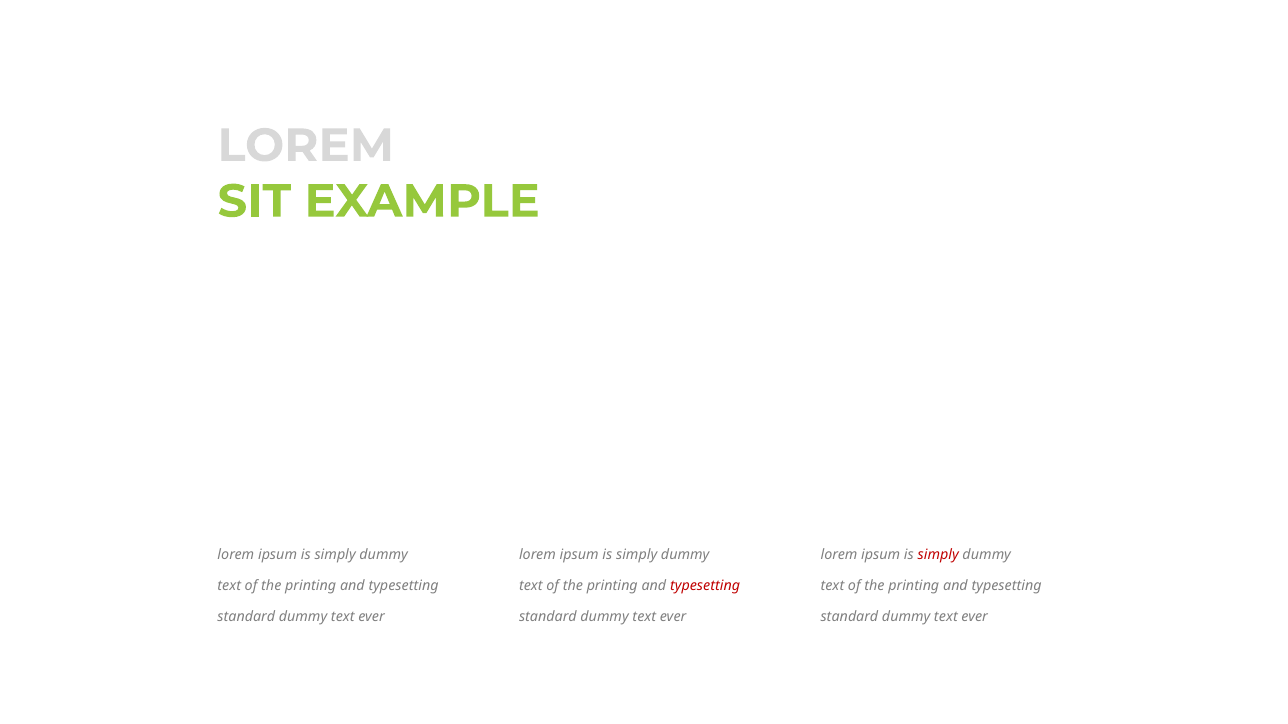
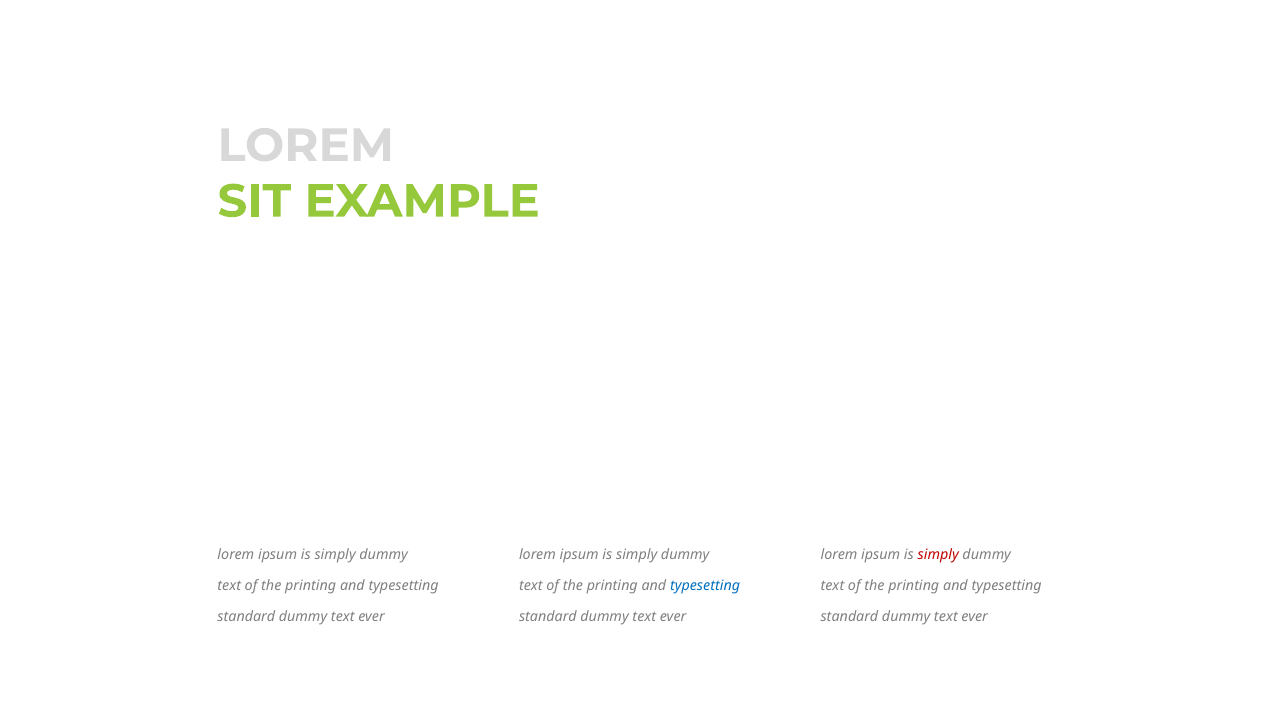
typesetting colour: red -> blue (705, 586)
